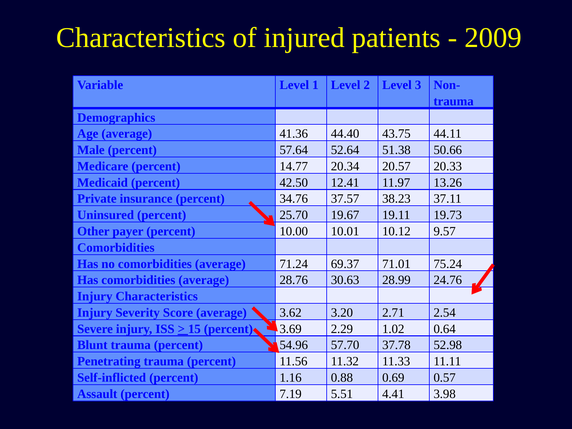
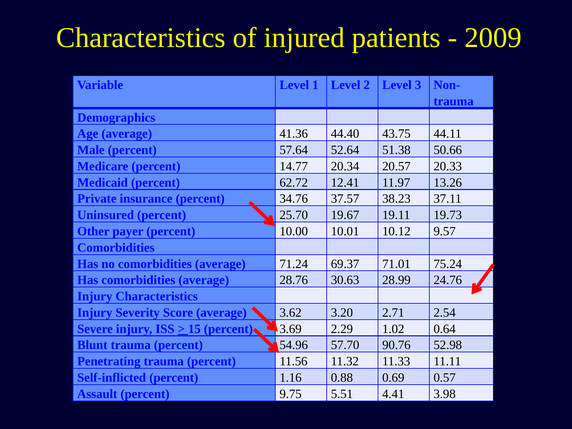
42.50: 42.50 -> 62.72 (294, 183)
37.78: 37.78 -> 90.76 (396, 345)
7.19: 7.19 -> 9.75 (291, 394)
